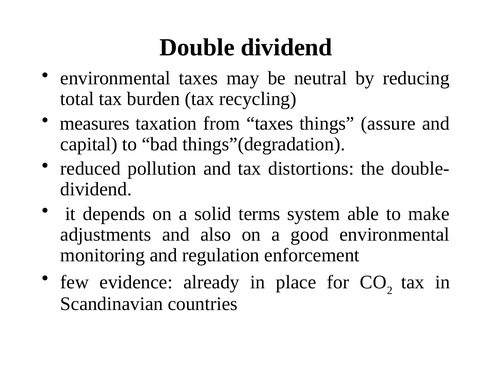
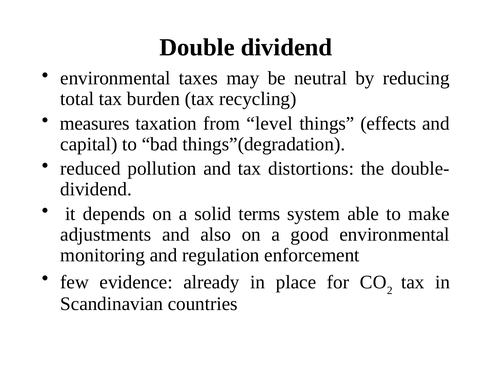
from taxes: taxes -> level (270, 123)
assure: assure -> effects (388, 123)
